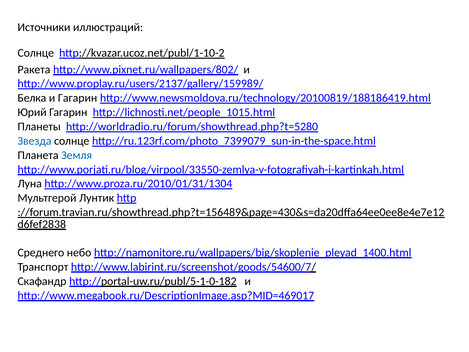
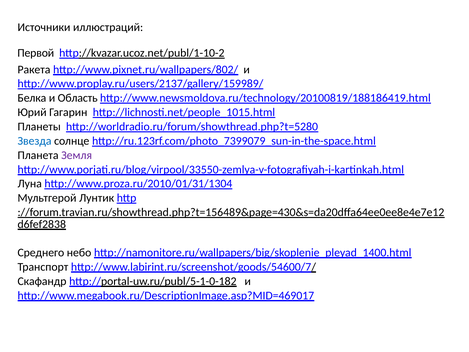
Солнце: Солнце -> Первой (36, 53)
и Гагарин: Гагарин -> Область (78, 98)
Земля colour: blue -> purple (77, 155)
